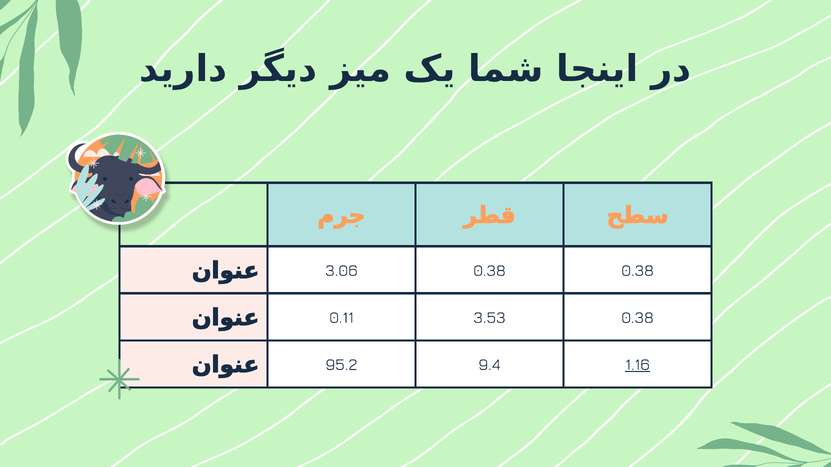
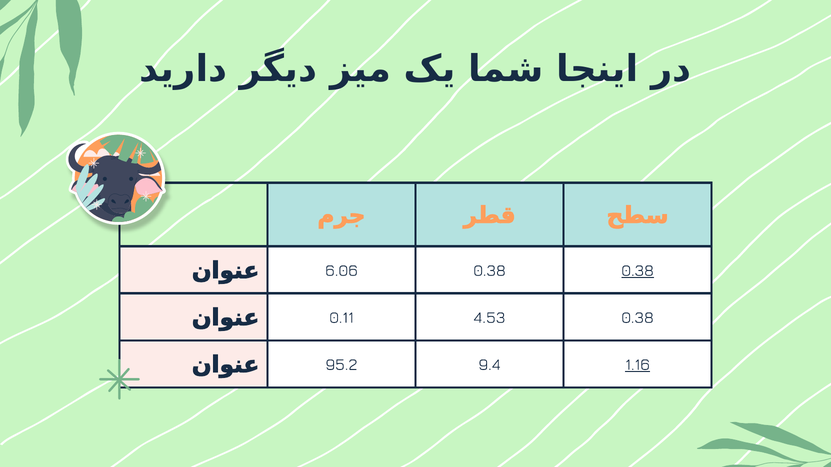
3.06: 3.06 -> 6.06 (342, 271)
0.38 underline: none -> present (638, 271)
3.53: 3.53 -> 4.53 (489, 318)
